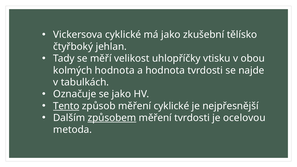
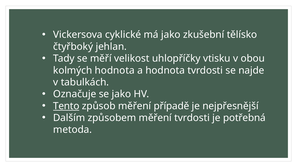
měření cyklické: cyklické -> případě (171, 106)
způsobem underline: present -> none (112, 118)
ocelovou: ocelovou -> potřebná (244, 118)
